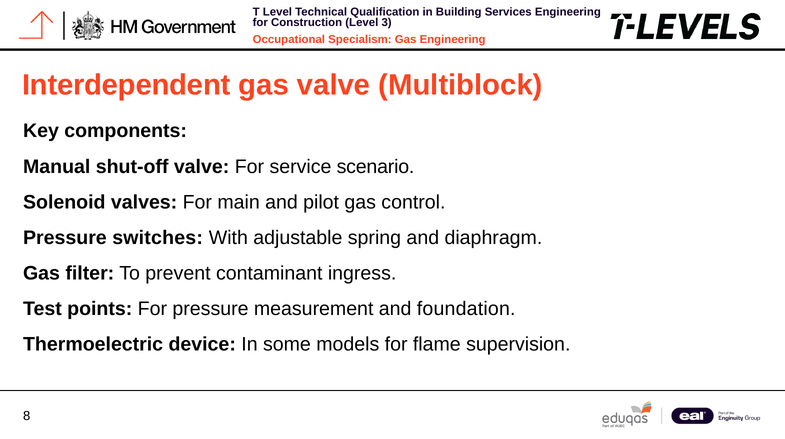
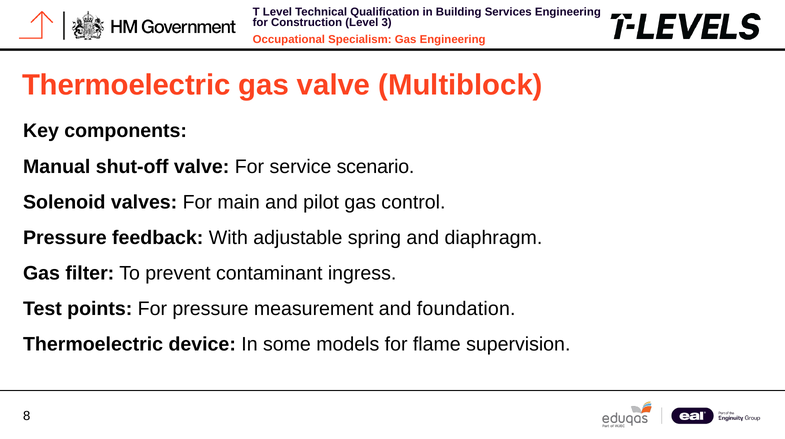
Interdependent: Interdependent -> Thermoelectric (126, 85)
switches: switches -> feedback (158, 238)
